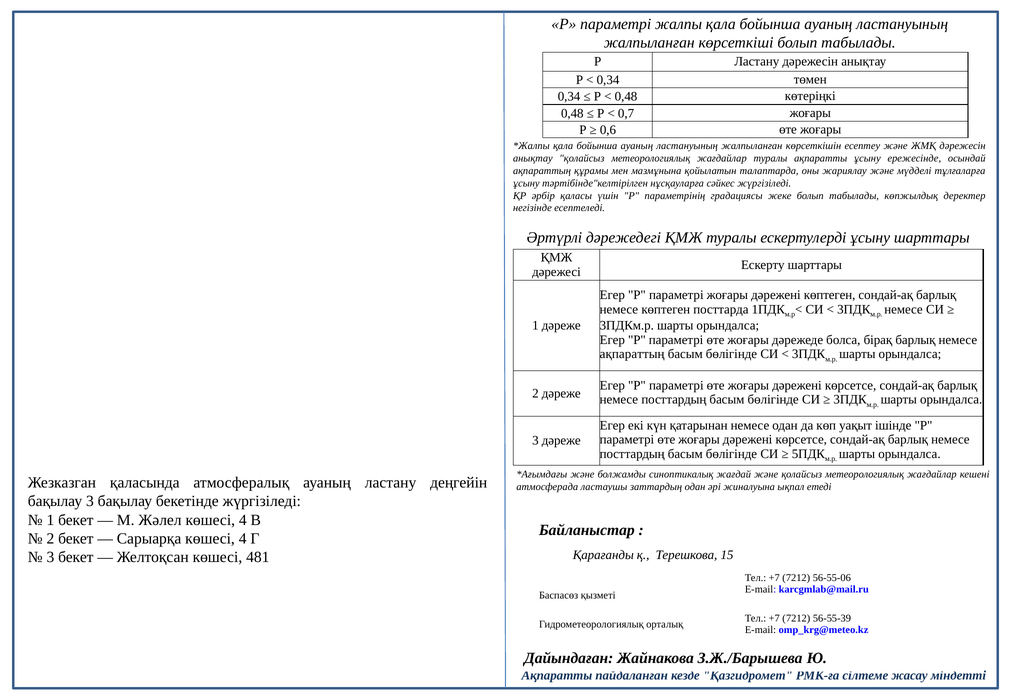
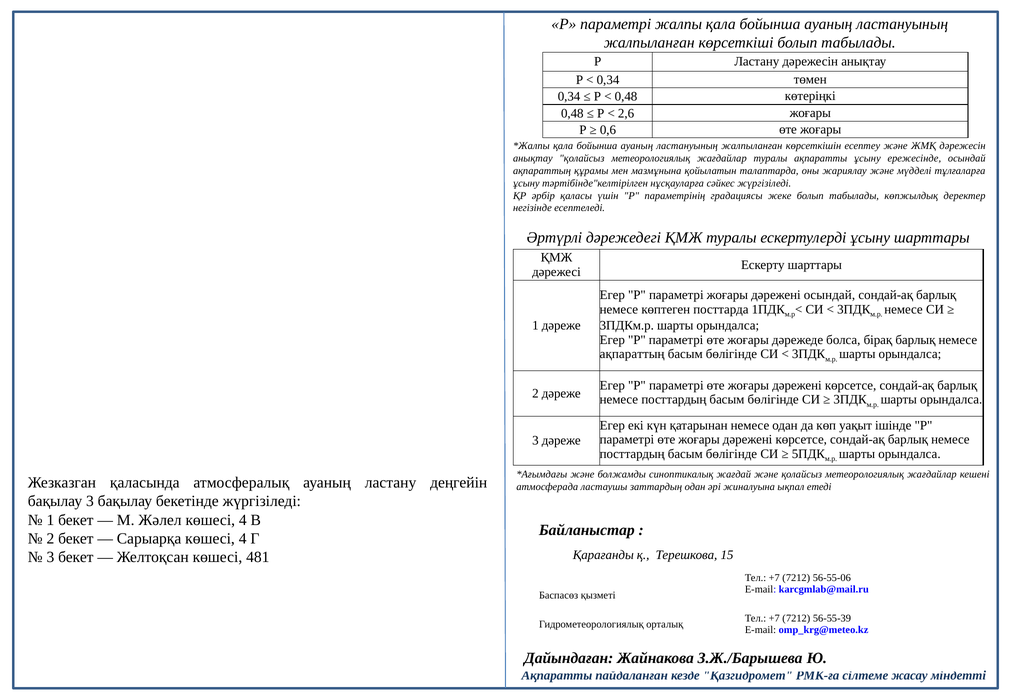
0,7: 0,7 -> 2,6 (626, 113)
дәрежені көптеген: көптеген -> осындай (830, 295)
